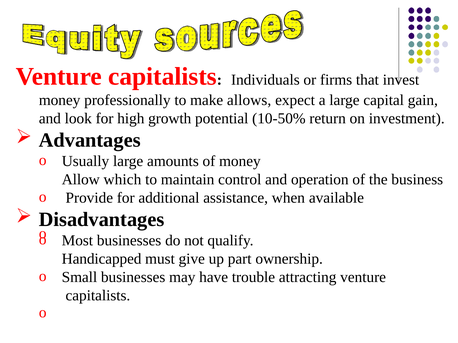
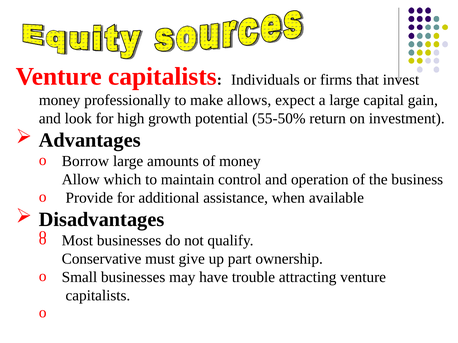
10-50%: 10-50% -> 55-50% (279, 119)
Usually: Usually -> Borrow (85, 161)
Handicapped: Handicapped -> Conservative (102, 259)
